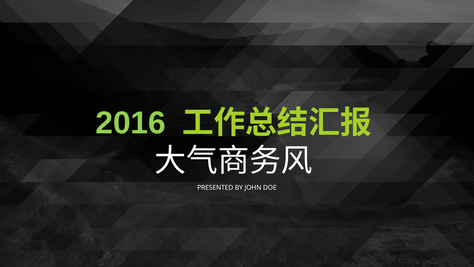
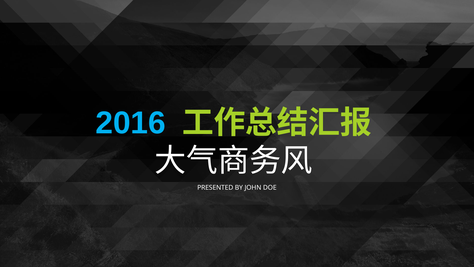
2016 colour: light green -> light blue (131, 123)
